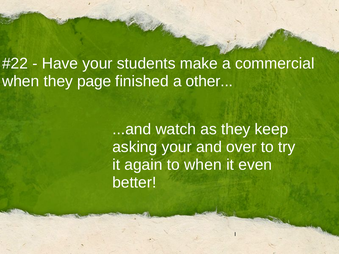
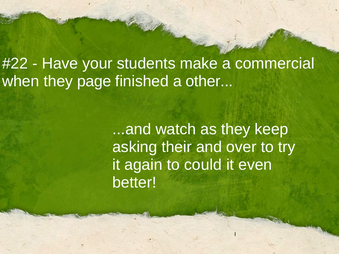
asking your: your -> their (177, 147)
to when: when -> could (203, 165)
